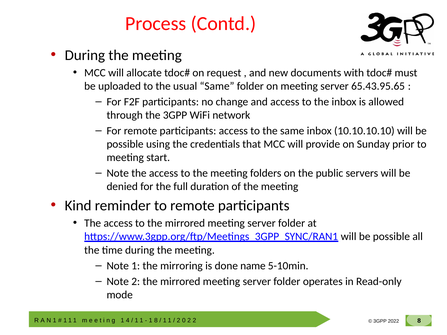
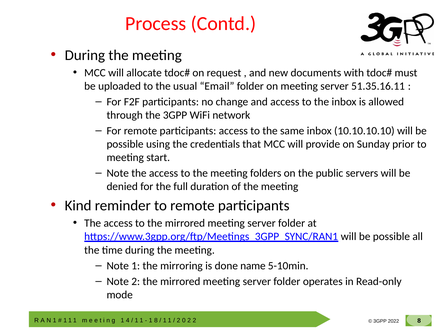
usual Same: Same -> Email (217, 86)
65.43.95.65: 65.43.95.65 -> 51.35.16.11 (378, 86)
